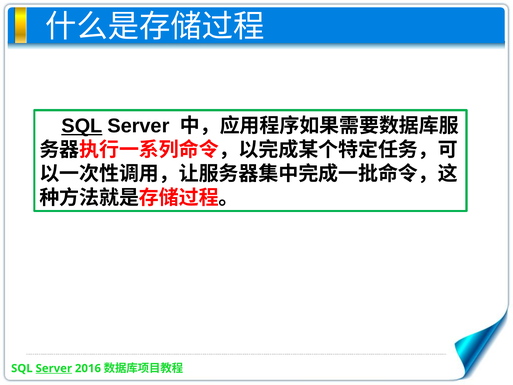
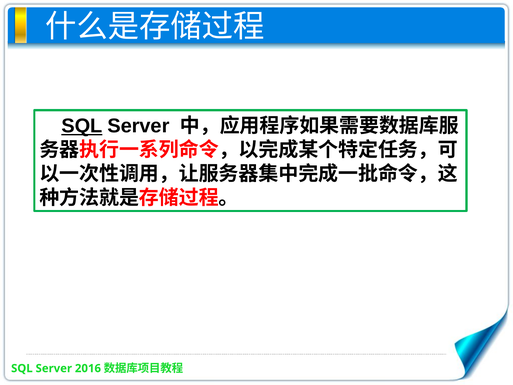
Server underline: present -> none (54, 368)
